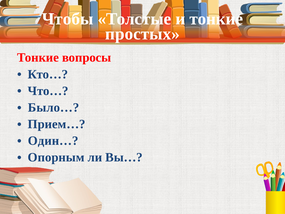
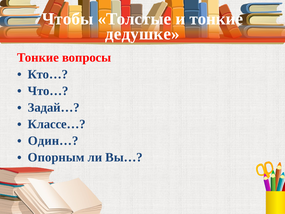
простых: простых -> дедушке (142, 34)
Было…: Было… -> Задай… (54, 107)
Прием…: Прием… -> Классе… (57, 124)
